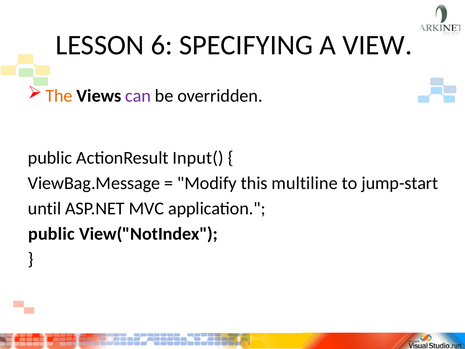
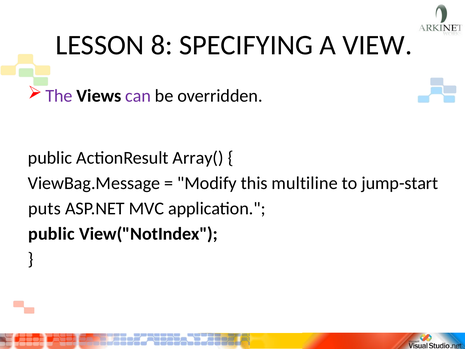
6: 6 -> 8 (162, 45)
The colour: orange -> purple (59, 96)
Input(: Input( -> Array( (198, 158)
until: until -> puts (44, 208)
